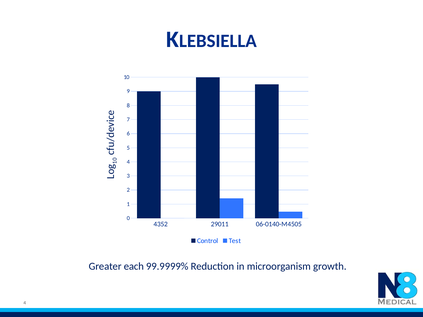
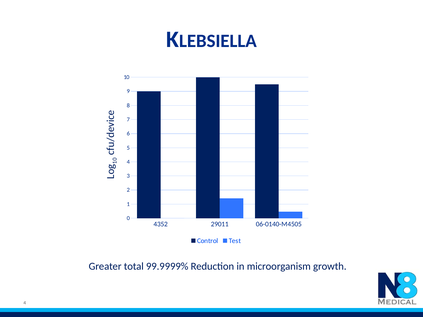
each: each -> total (134, 266)
